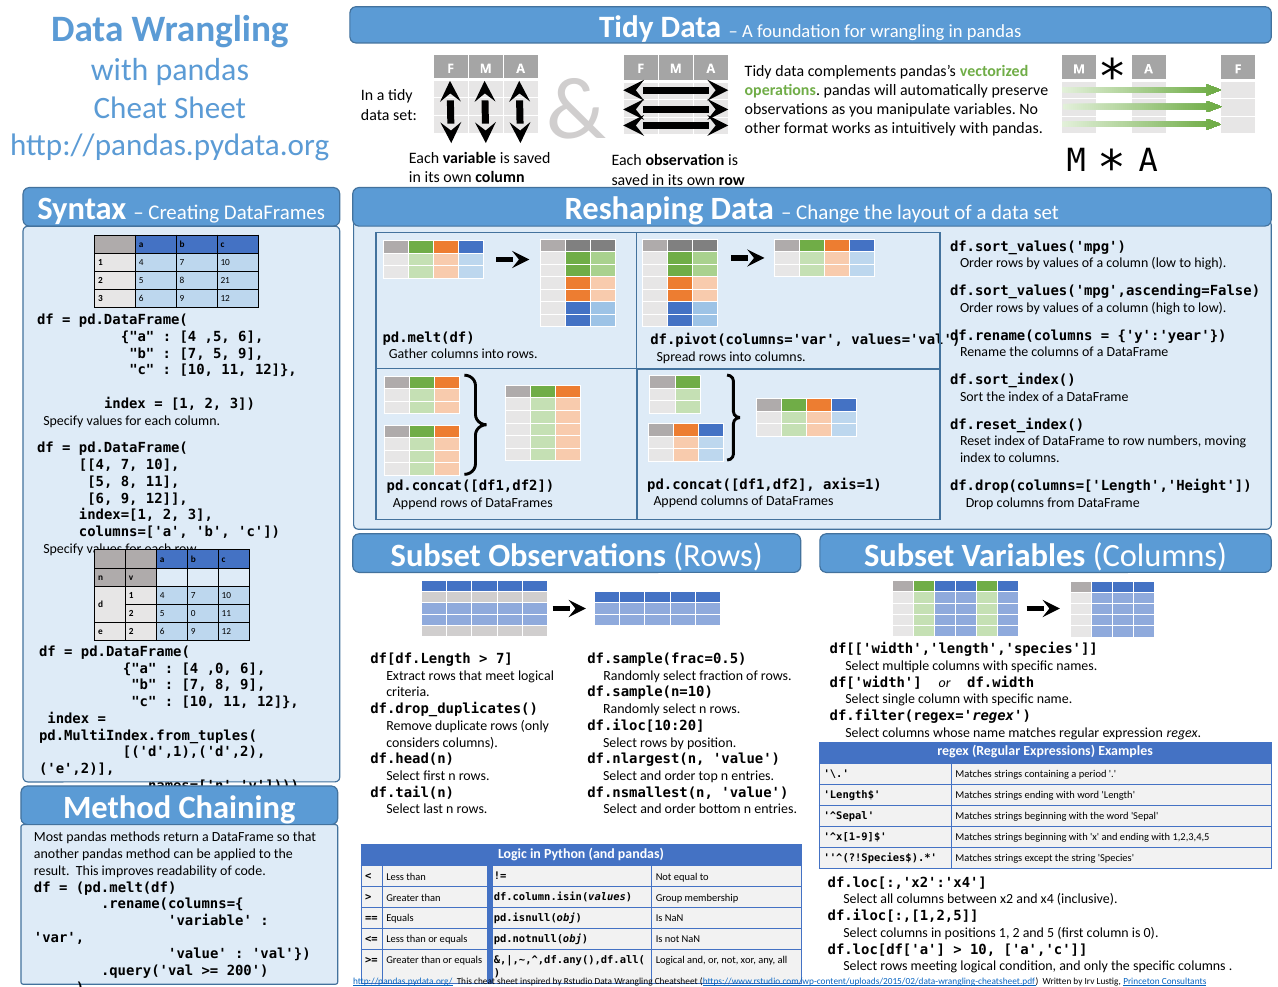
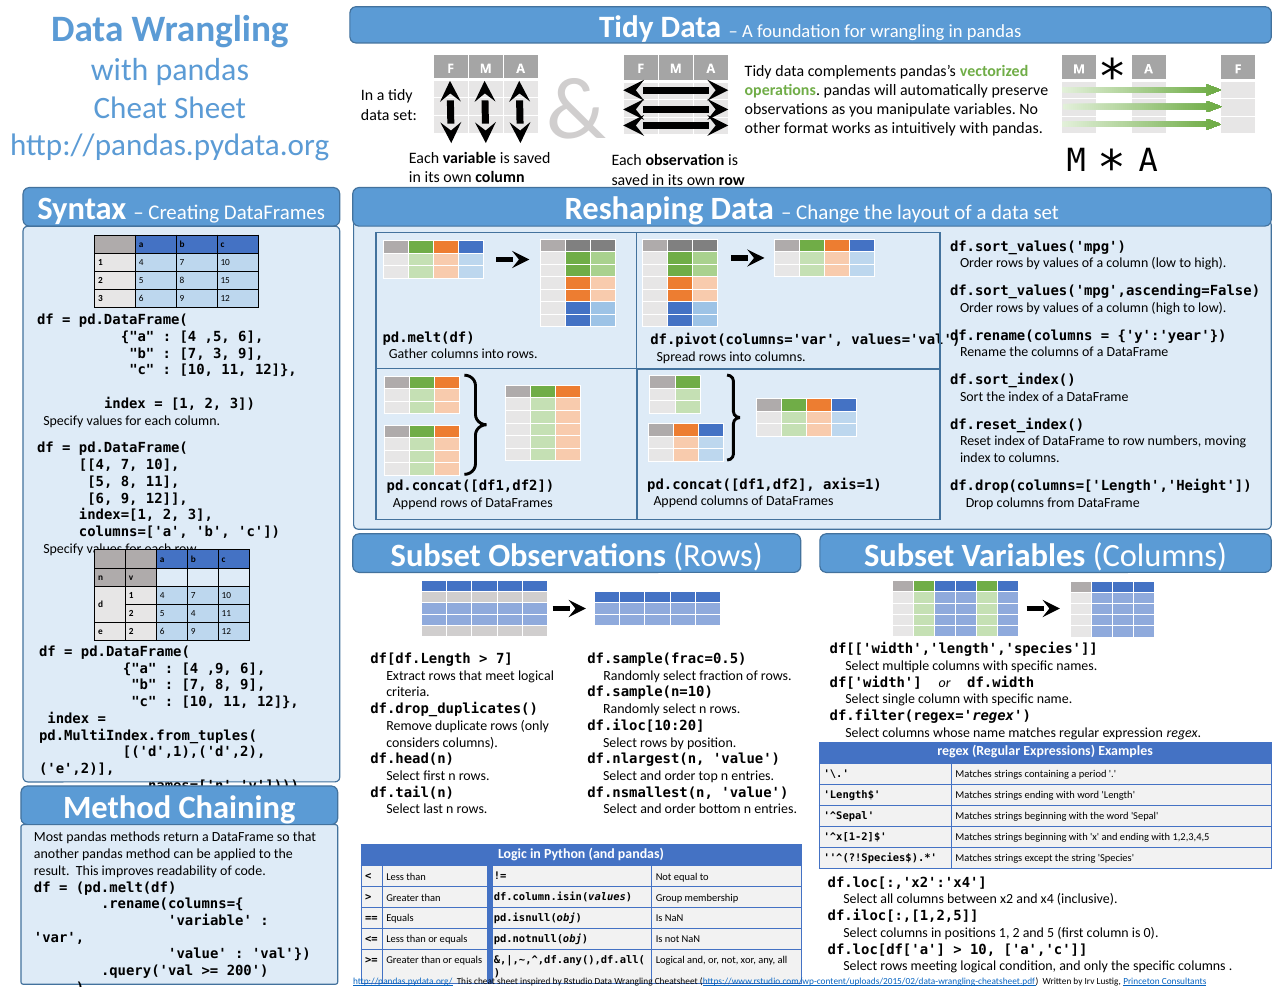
21: 21 -> 15 (225, 281)
7 5: 5 -> 3 (221, 354)
5 0: 0 -> 4 (193, 614)
,0: ,0 -> ,9 (219, 669)
^x[1-9]$: ^x[1-9]$ -> ^x[1-2]$ (855, 838)
